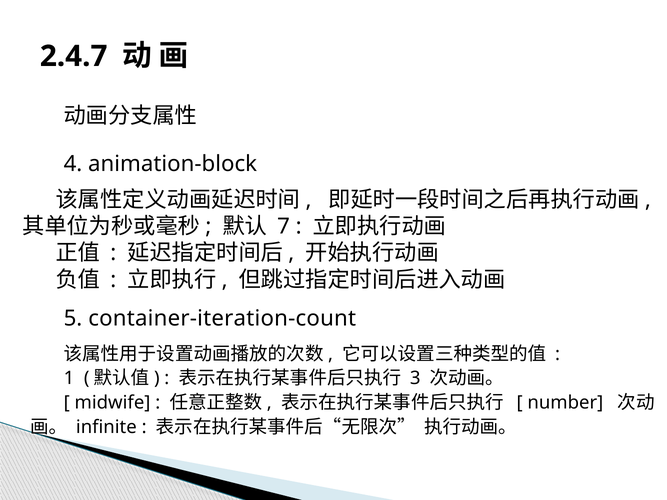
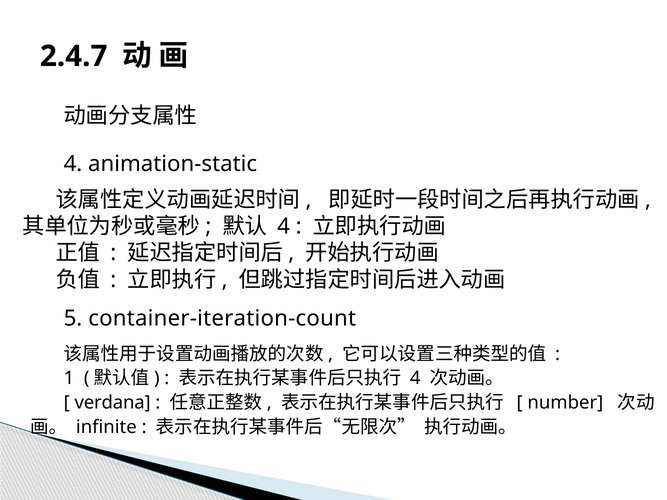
animation-block: animation-block -> animation-static (173, 164)
7: 7 -> 4 (284, 226)
3: 3 -> 4 (415, 379)
midwife: midwife -> verdana (113, 403)
